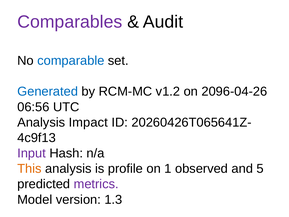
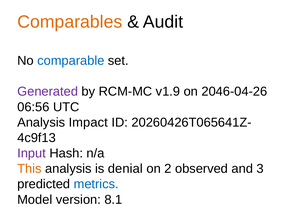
Comparables colour: purple -> orange (70, 22)
Generated colour: blue -> purple (48, 91)
v1.2: v1.2 -> v1.9 (168, 91)
2096-04-26: 2096-04-26 -> 2046-04-26 (234, 91)
profile: profile -> denial (125, 169)
1: 1 -> 2 (168, 169)
5: 5 -> 3 (260, 169)
metrics colour: purple -> blue (96, 184)
1.3: 1.3 -> 8.1 (113, 199)
